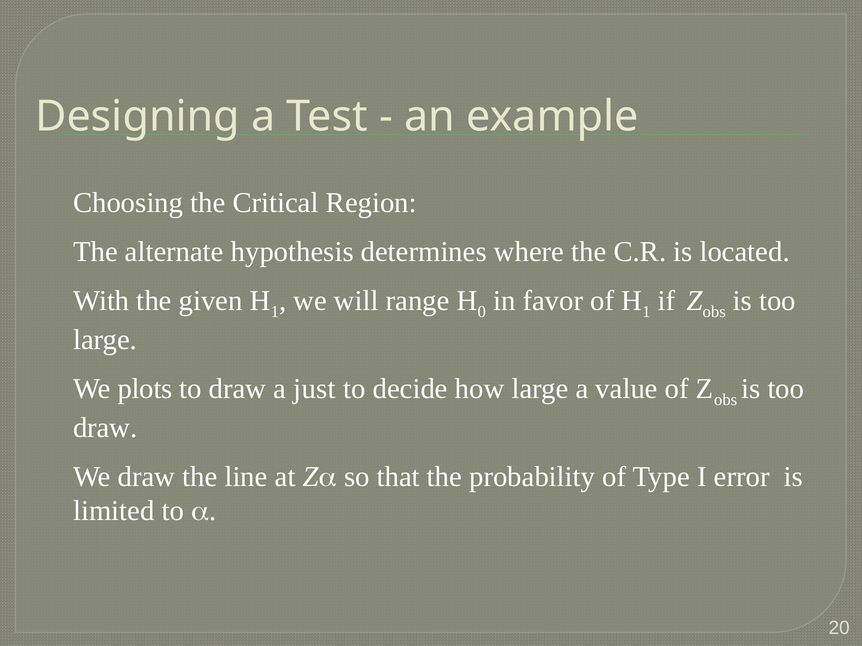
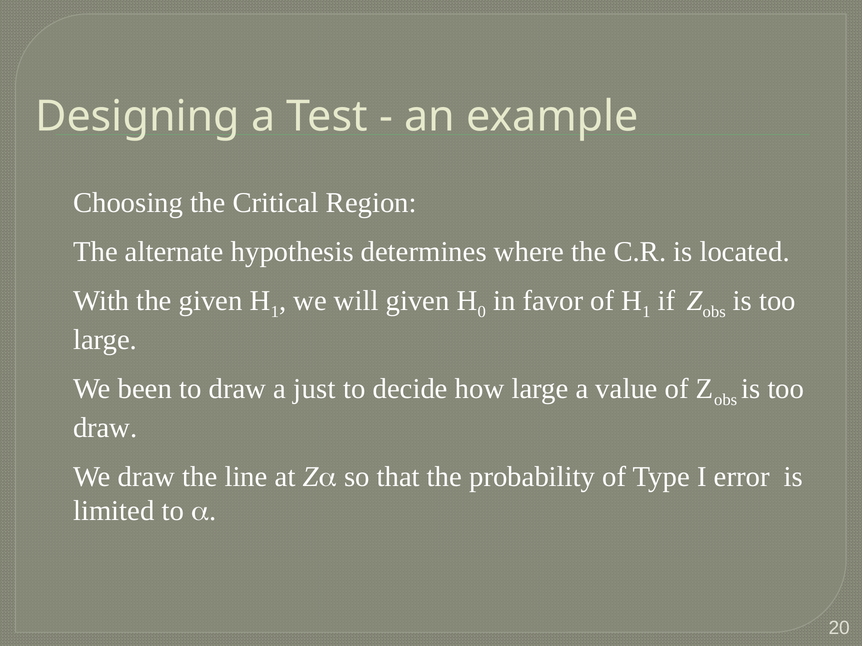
will range: range -> given (418, 301)
plots: plots -> been (145, 389)
